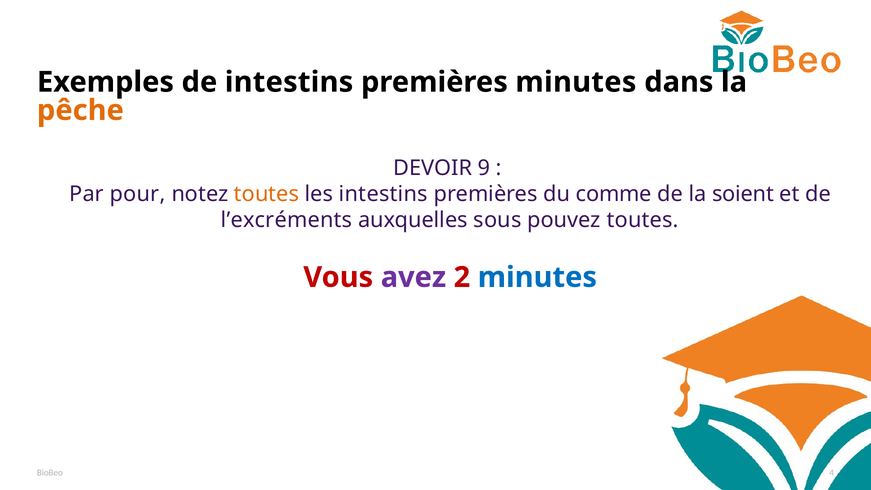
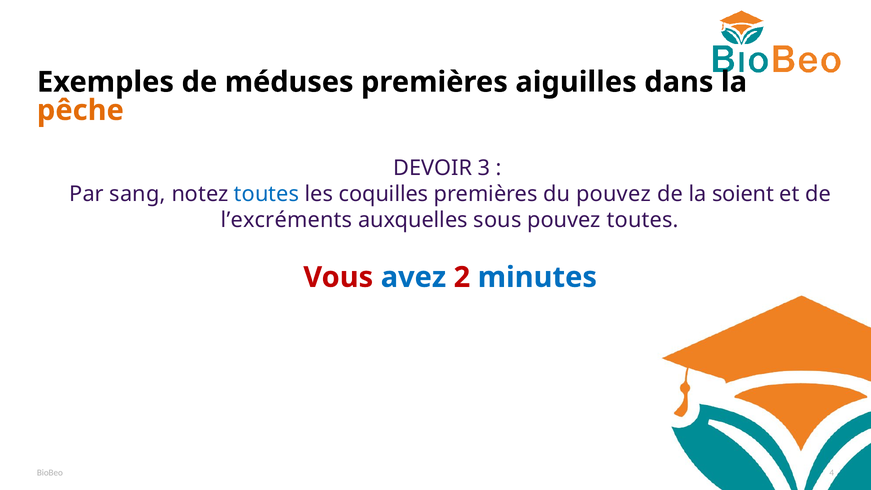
de intestins: intestins -> méduses (289, 82)
premières minutes: minutes -> aiguilles (576, 82)
9: 9 -> 3 (484, 168)
pour: pour -> sang (138, 194)
toutes colour: orange -> blue (267, 194)
les intestins: intestins -> coquilles (384, 194)
du comme: comme -> pouvez (614, 194)
avez colour: purple -> blue (413, 277)
